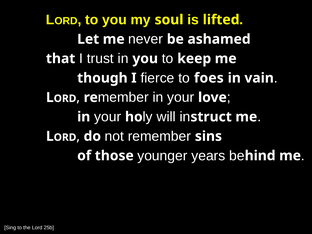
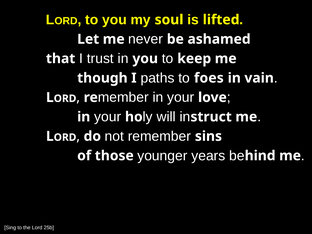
fierce: fierce -> paths (157, 78)
